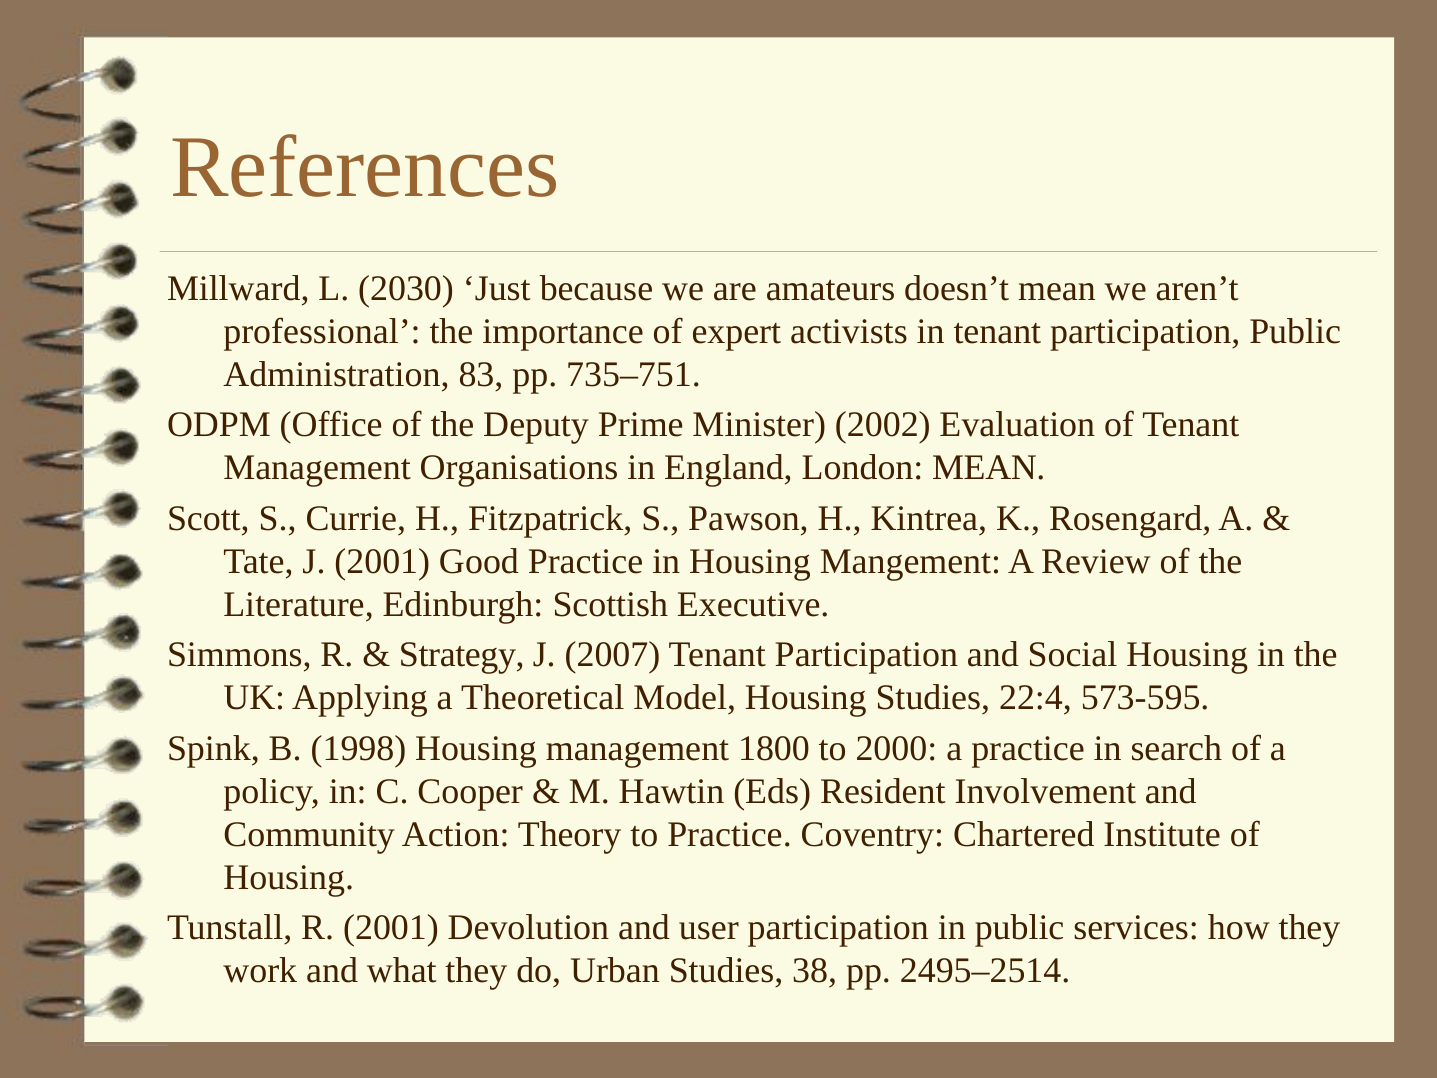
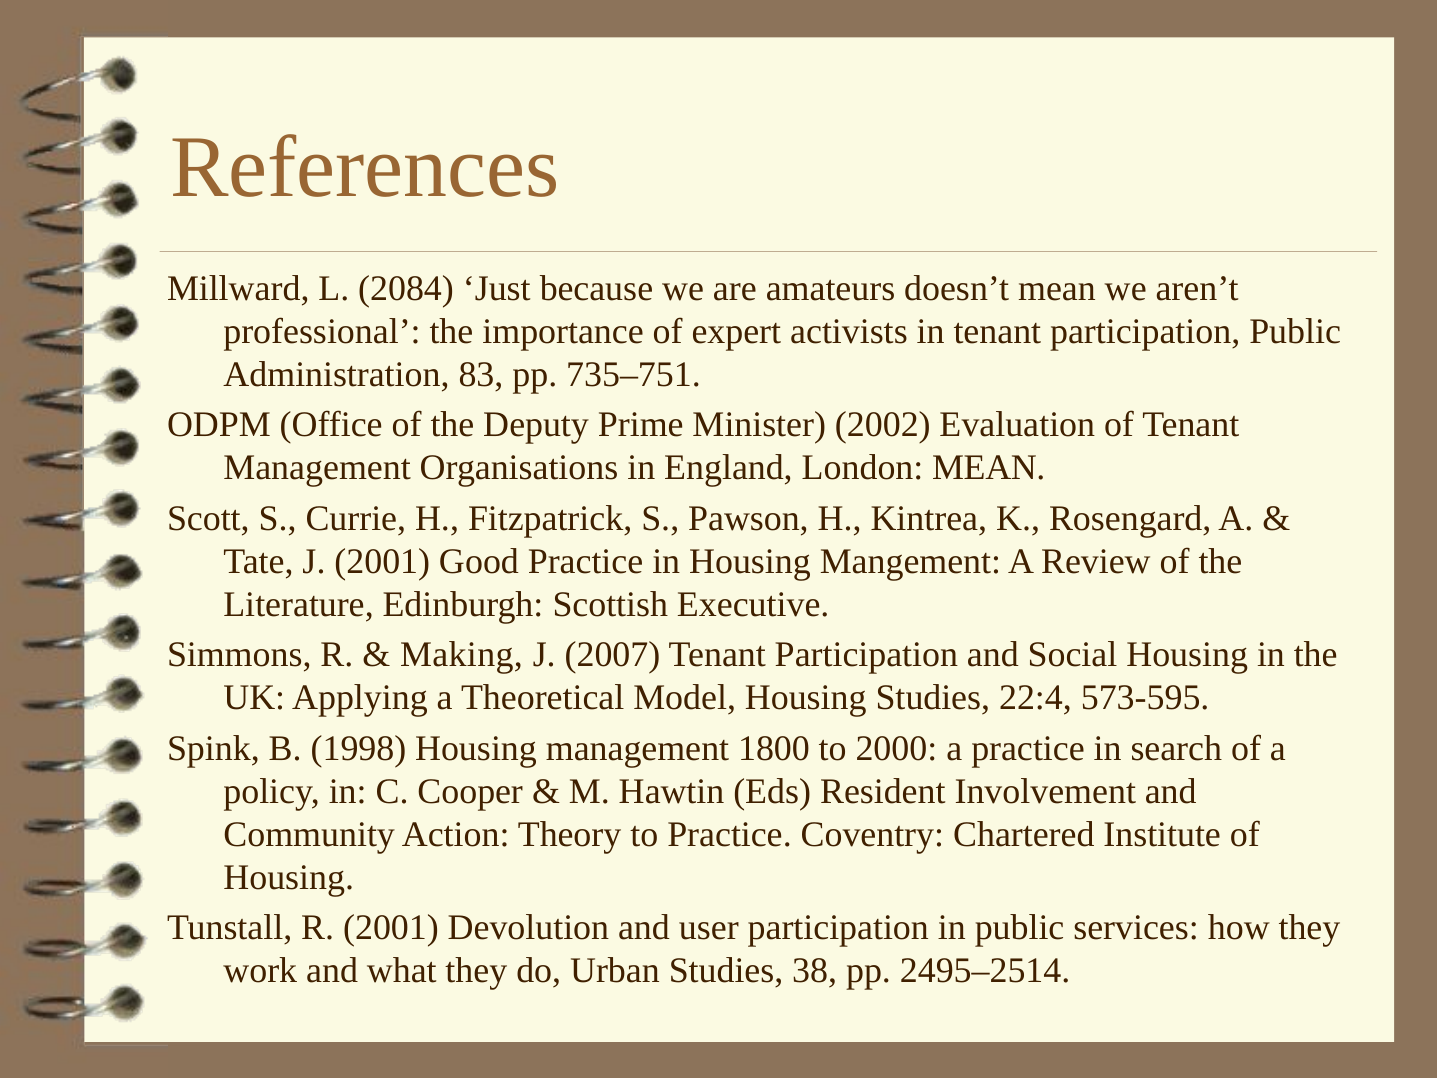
2030: 2030 -> 2084 (406, 288)
Strategy: Strategy -> Making (461, 655)
